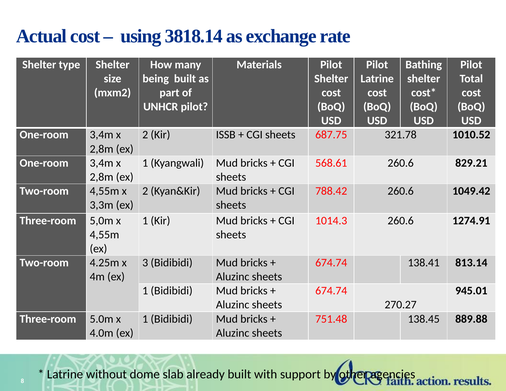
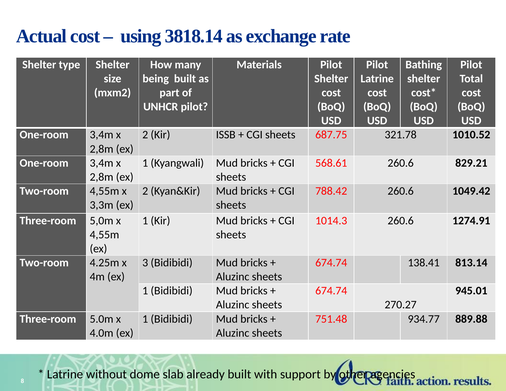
138.45: 138.45 -> 934.77 (424, 319)
